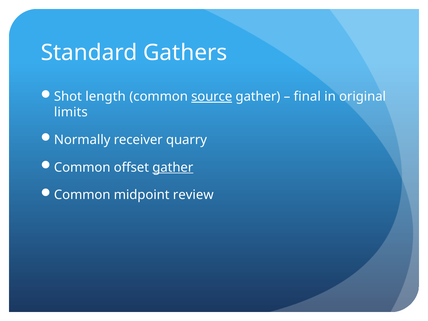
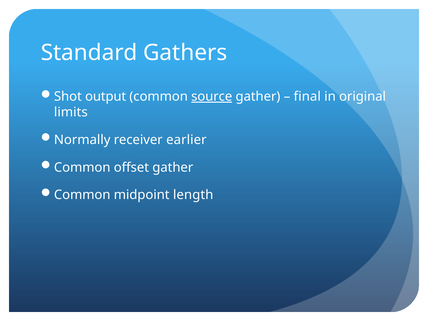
length: length -> output (106, 97)
quarry: quarry -> earlier (186, 140)
gather underline: present -> none (173, 167)
review: review -> length (193, 195)
